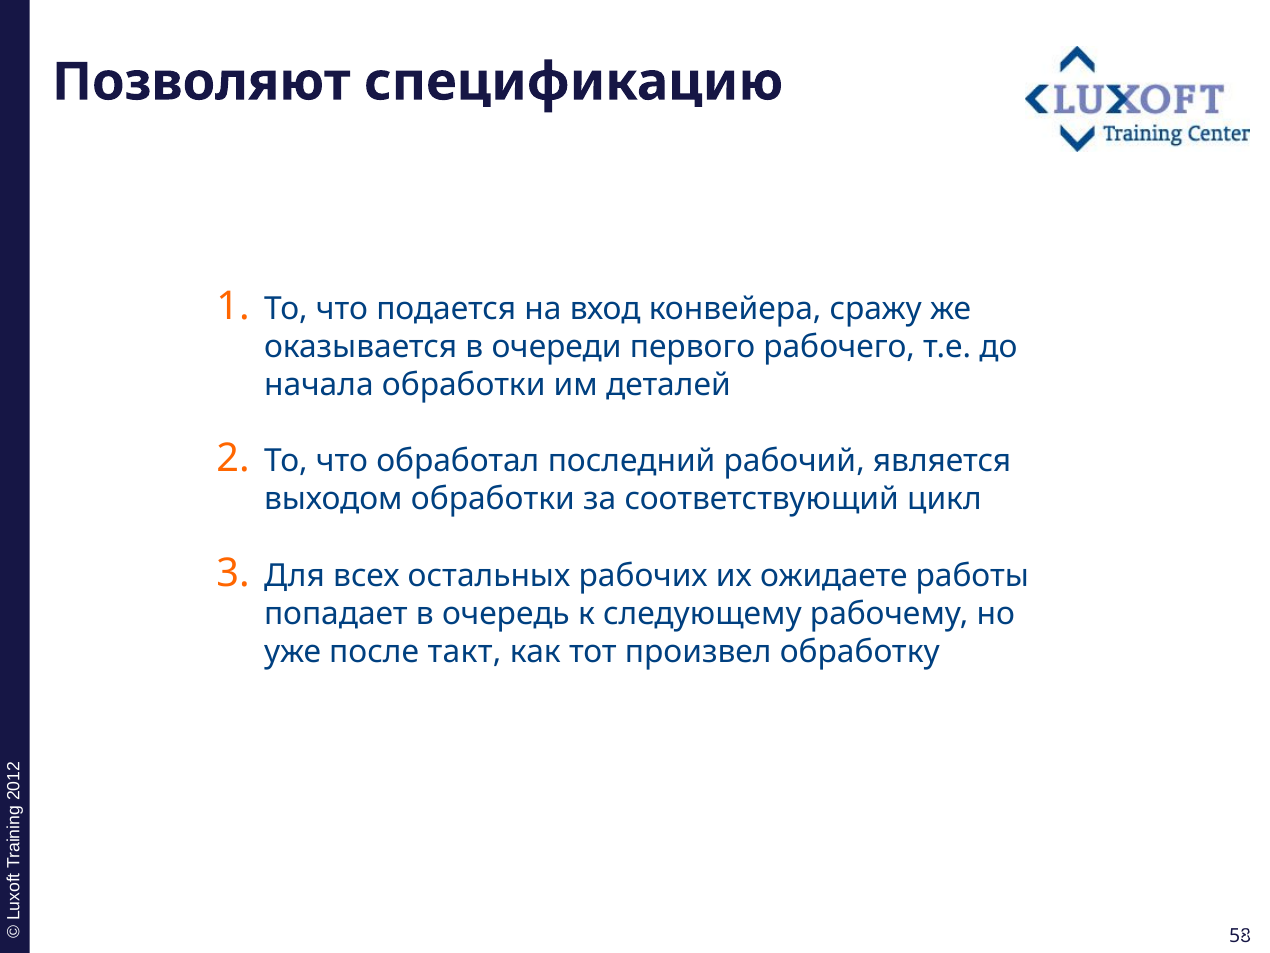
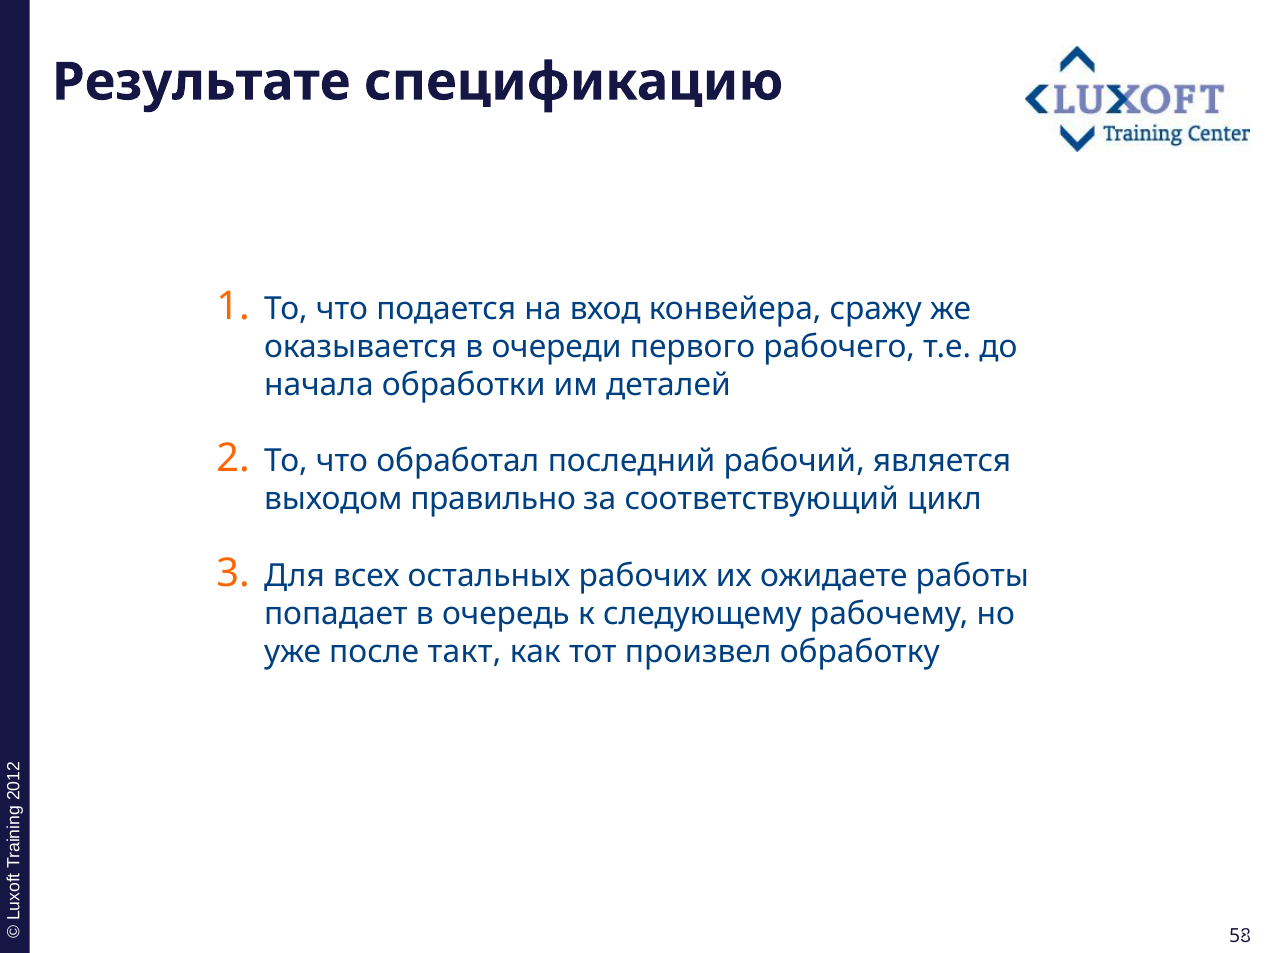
Позволяют: Позволяют -> Результате (201, 82)
выходом обработки: обработки -> правильно (493, 499)
